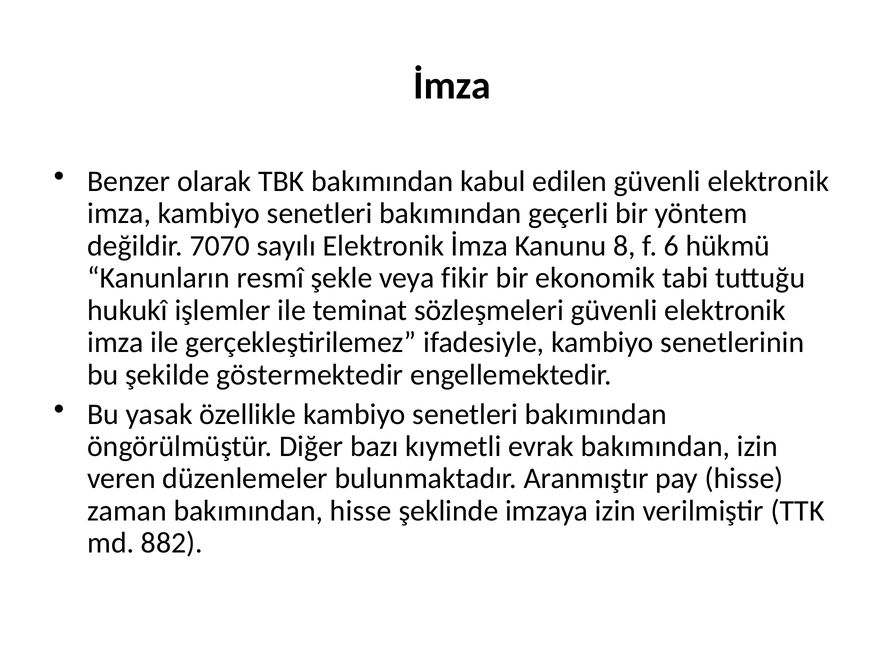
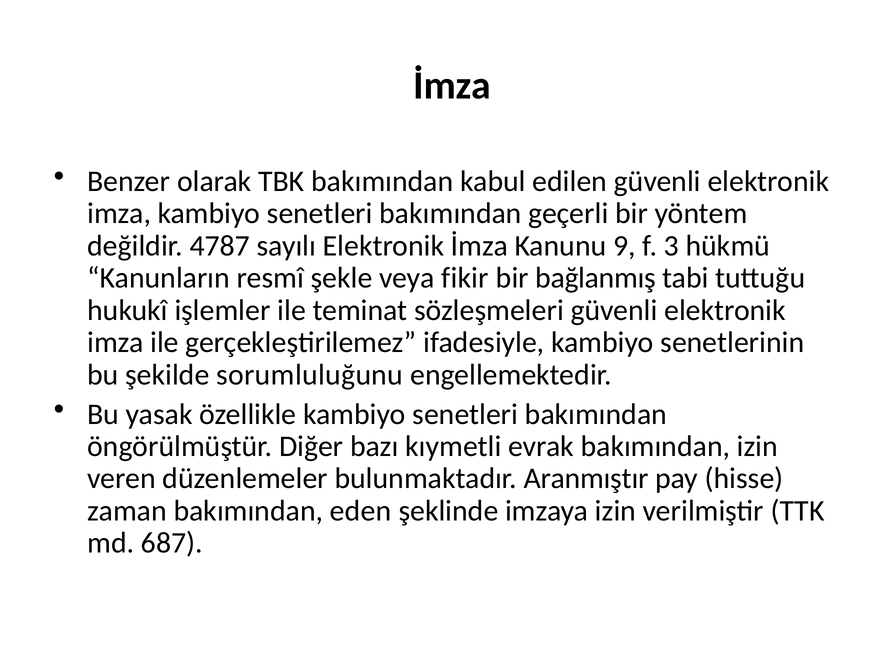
7070: 7070 -> 4787 (220, 246)
8: 8 -> 9 (624, 246)
6: 6 -> 3 (671, 246)
ekonomik: ekonomik -> bağlanmış (596, 278)
göstermektedir: göstermektedir -> sorumluluğunu (310, 374)
bakımından hisse: hisse -> eden (361, 510)
882: 882 -> 687 (172, 543)
